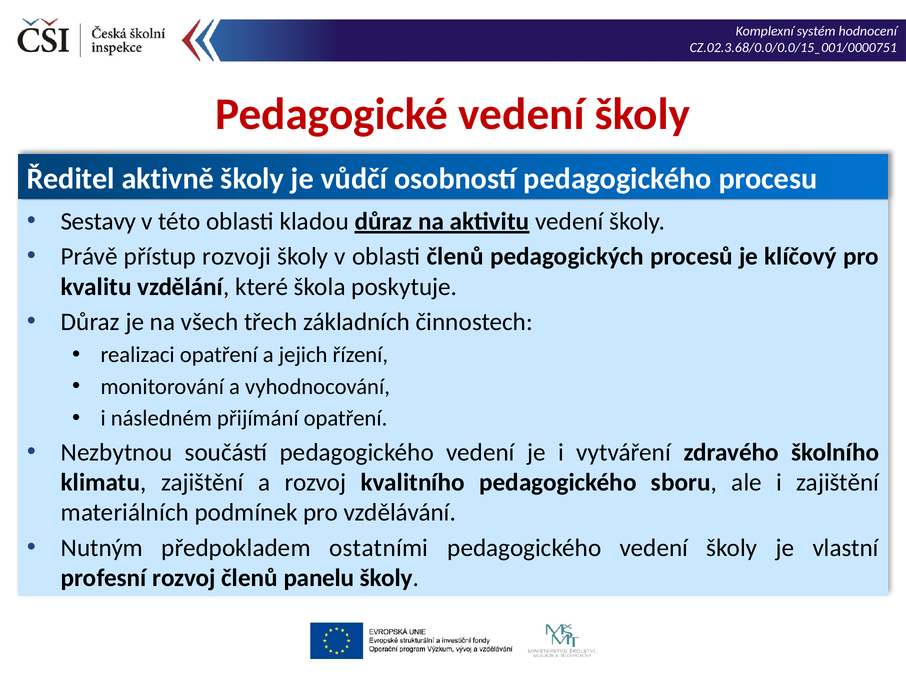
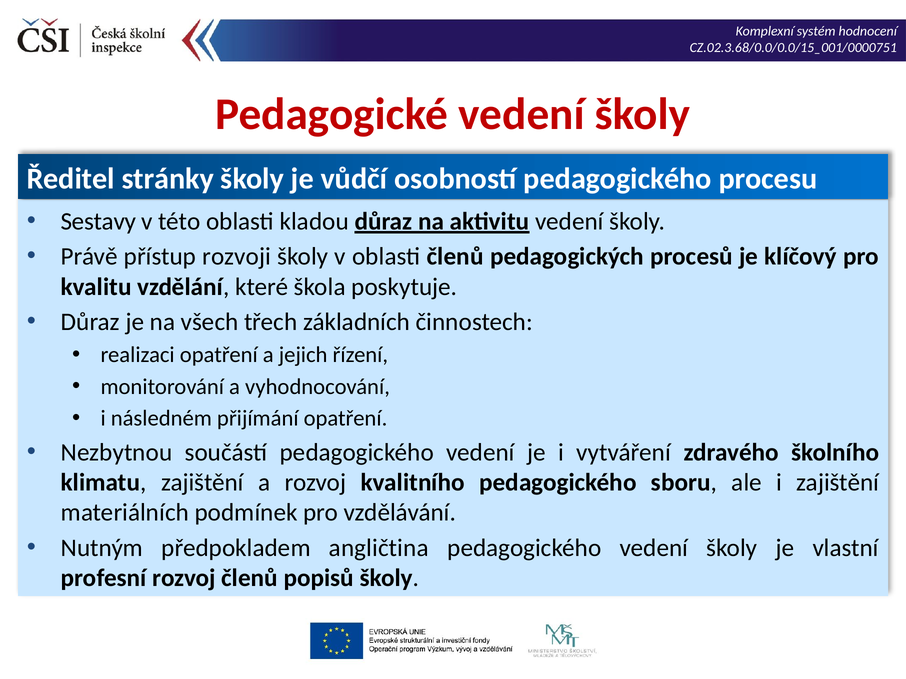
aktivně: aktivně -> stránky (168, 179)
ostatními: ostatními -> angličtina (379, 548)
panelu: panelu -> popisů (319, 578)
